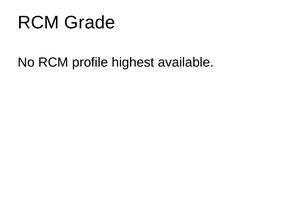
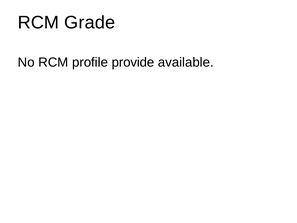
highest: highest -> provide (133, 62)
